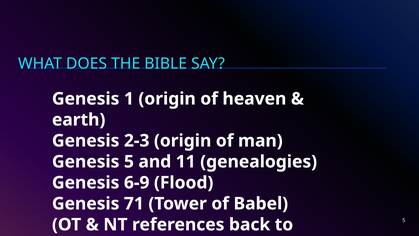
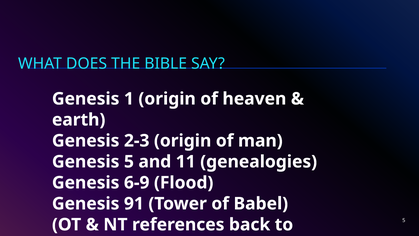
71: 71 -> 91 (134, 203)
